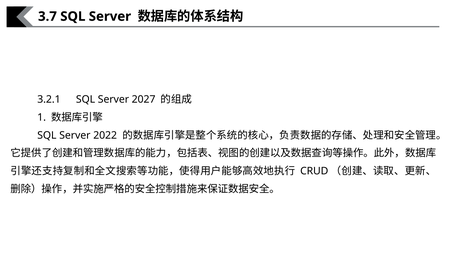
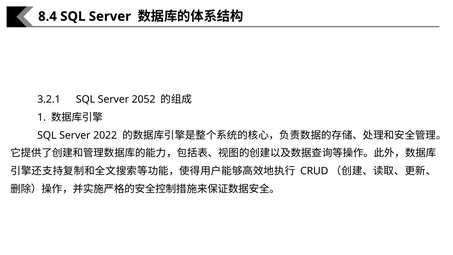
3.7: 3.7 -> 8.4 (47, 16)
2027: 2027 -> 2052 (144, 99)
